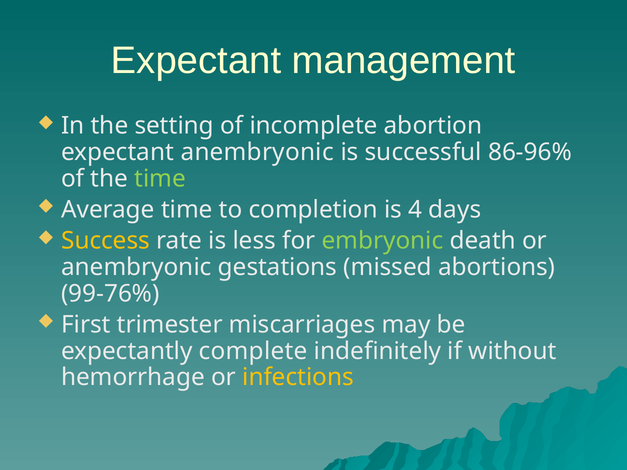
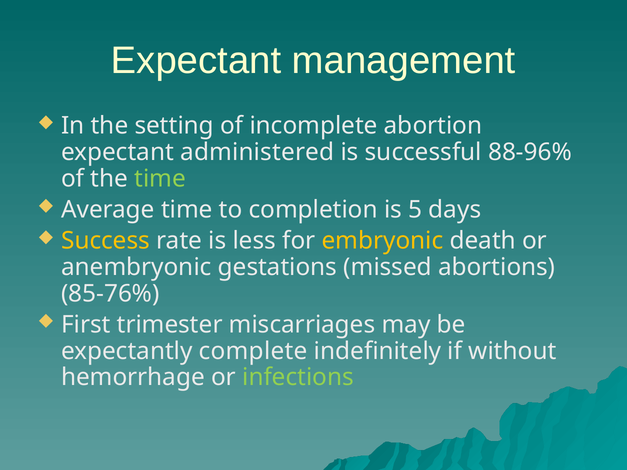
expectant anembryonic: anembryonic -> administered (257, 152)
86-96%: 86-96% -> 88-96% (530, 152)
4: 4 -> 5 (415, 210)
embryonic colour: light green -> yellow (383, 241)
99-76%: 99-76% -> 85-76% (110, 294)
infections colour: yellow -> light green (298, 378)
